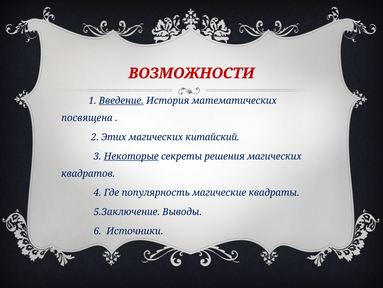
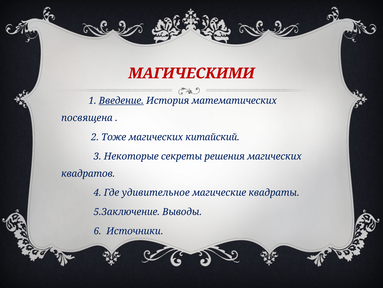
ВОЗМОЖНОСТИ: ВОЗМОЖНОСТИ -> МАГИЧЕСКИМИ (192, 73)
Этих: Этих -> Тоже (114, 137)
Некоторые underline: present -> none (131, 156)
популярность: популярность -> удивительное (156, 192)
